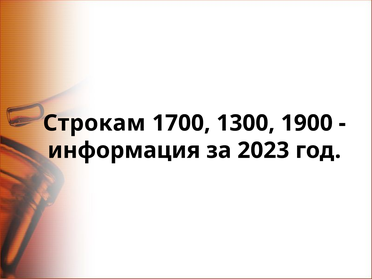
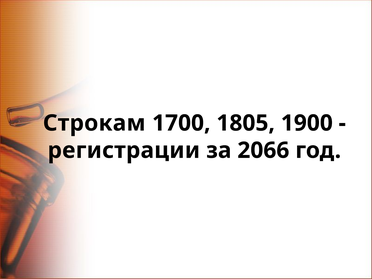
1300: 1300 -> 1805 (246, 123)
информация: информация -> регистрации (124, 150)
2023: 2023 -> 2066 (263, 150)
